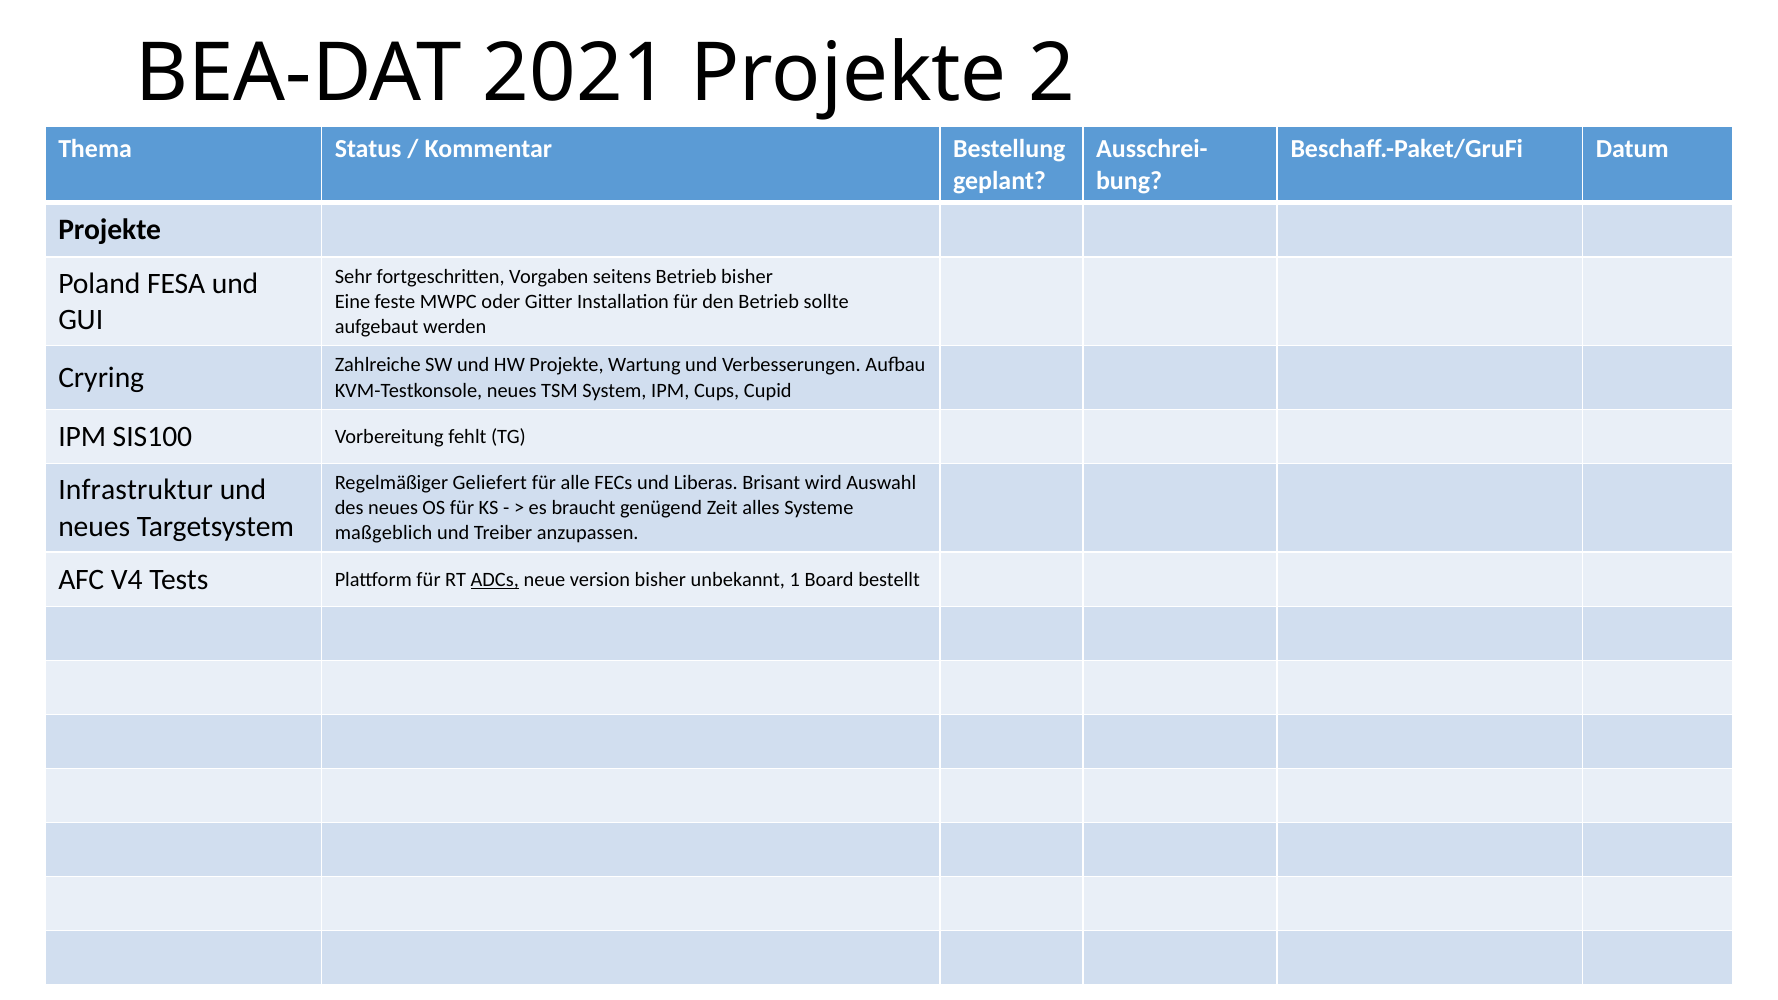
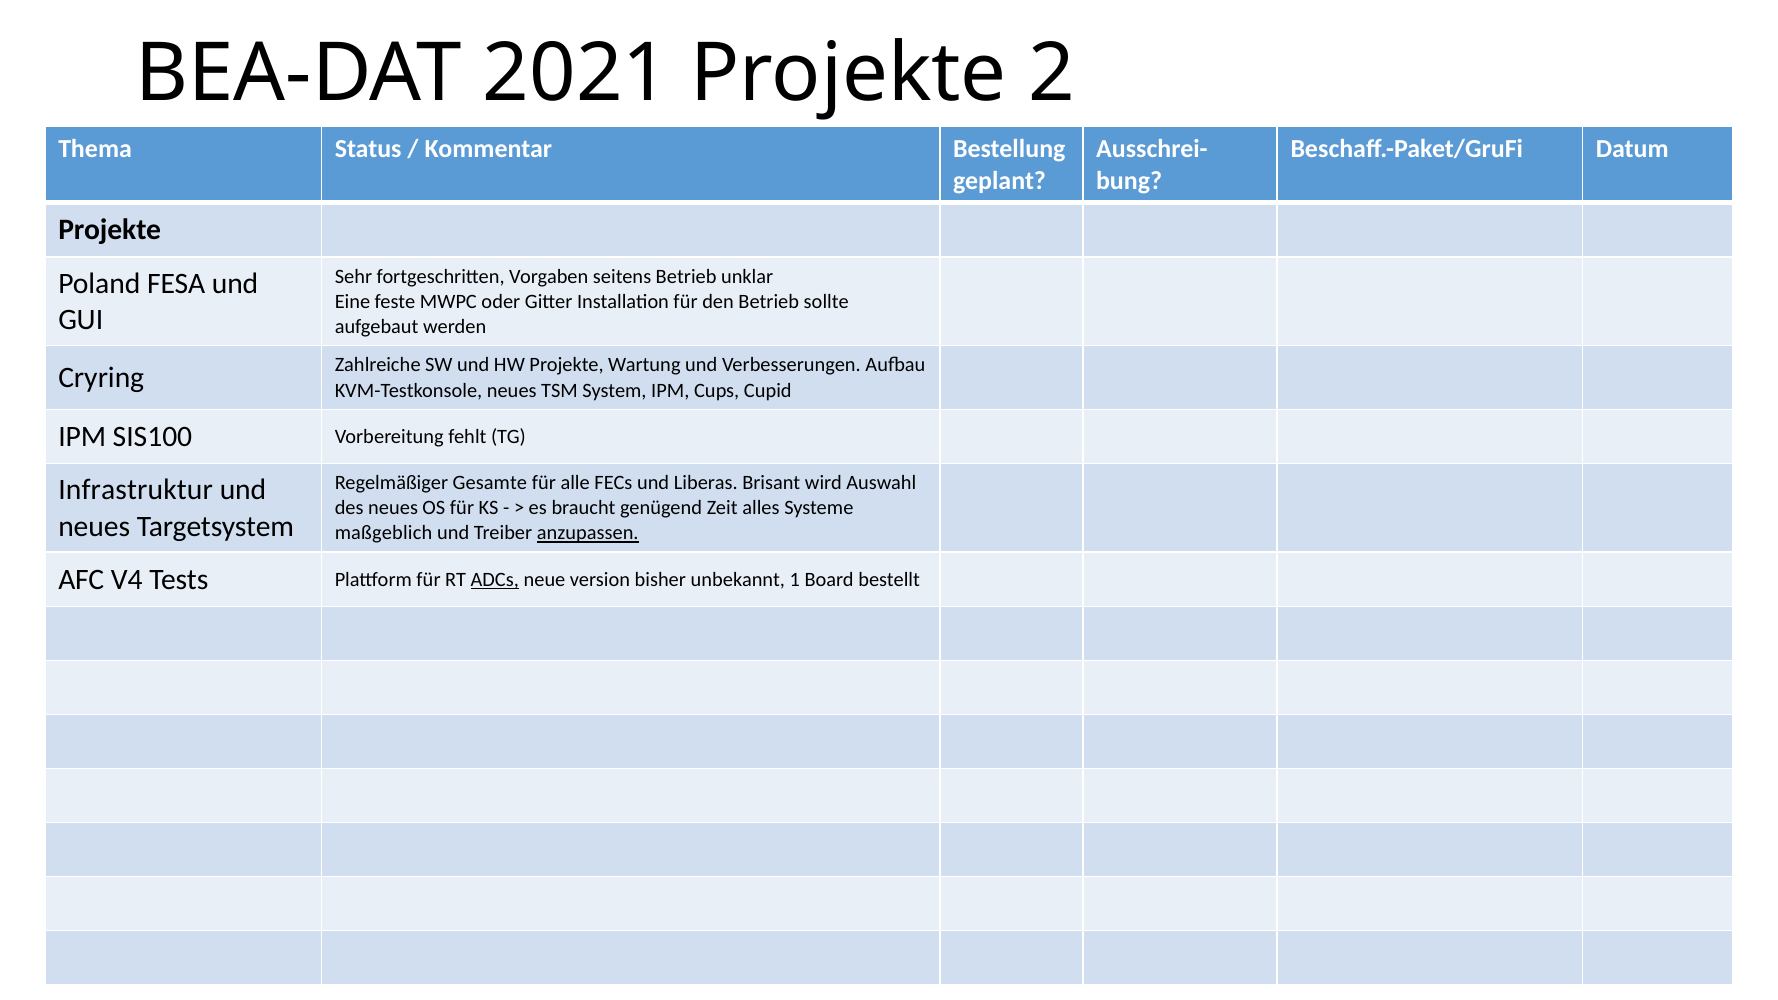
Betrieb bisher: bisher -> unklar (747, 276)
Geliefert: Geliefert -> Gesamte (490, 483)
anzupassen underline: none -> present (588, 533)
